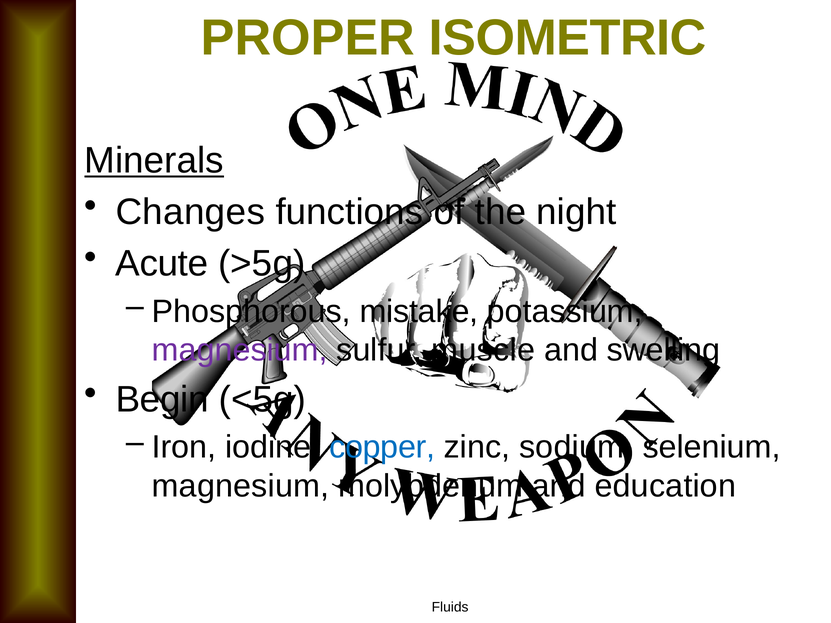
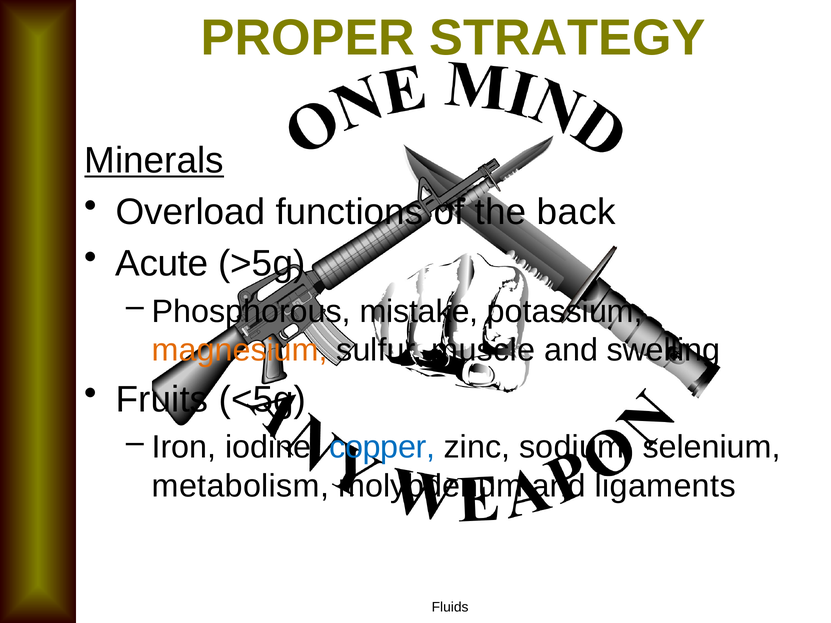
ISOMETRIC: ISOMETRIC -> STRATEGY (567, 38)
Changes: Changes -> Overload (190, 212)
night: night -> back (576, 212)
magnesium colour: purple -> orange (240, 350)
Begin: Begin -> Fruits (162, 400)
magnesium: magnesium -> metabolism (240, 486)
education: education -> ligaments (665, 486)
